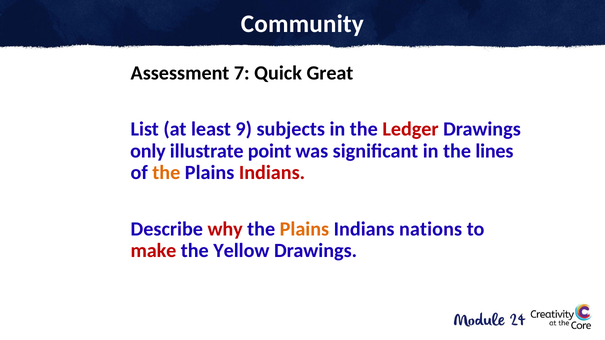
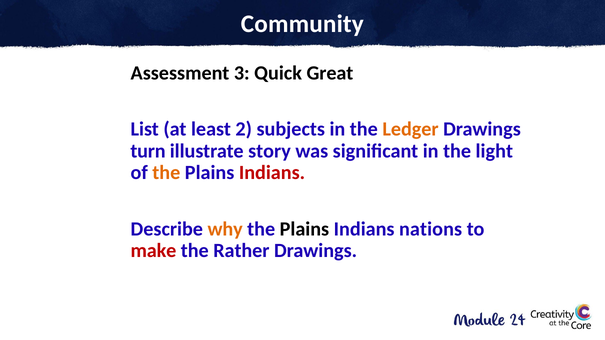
7: 7 -> 3 (242, 73)
9: 9 -> 2 (244, 129)
Ledger colour: red -> orange (411, 129)
only: only -> turn (148, 151)
point: point -> story (269, 151)
lines: lines -> light (494, 151)
why colour: red -> orange (225, 229)
Plains colour: orange -> black (304, 229)
Yellow: Yellow -> Rather (241, 251)
